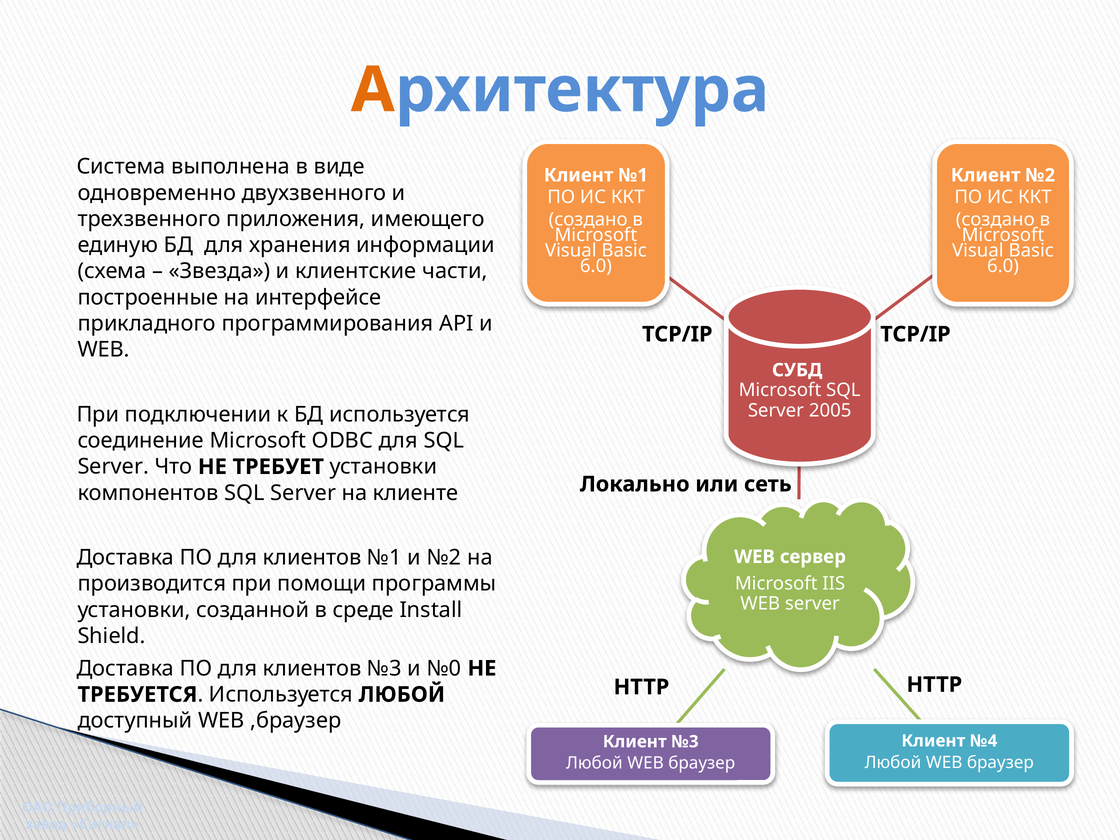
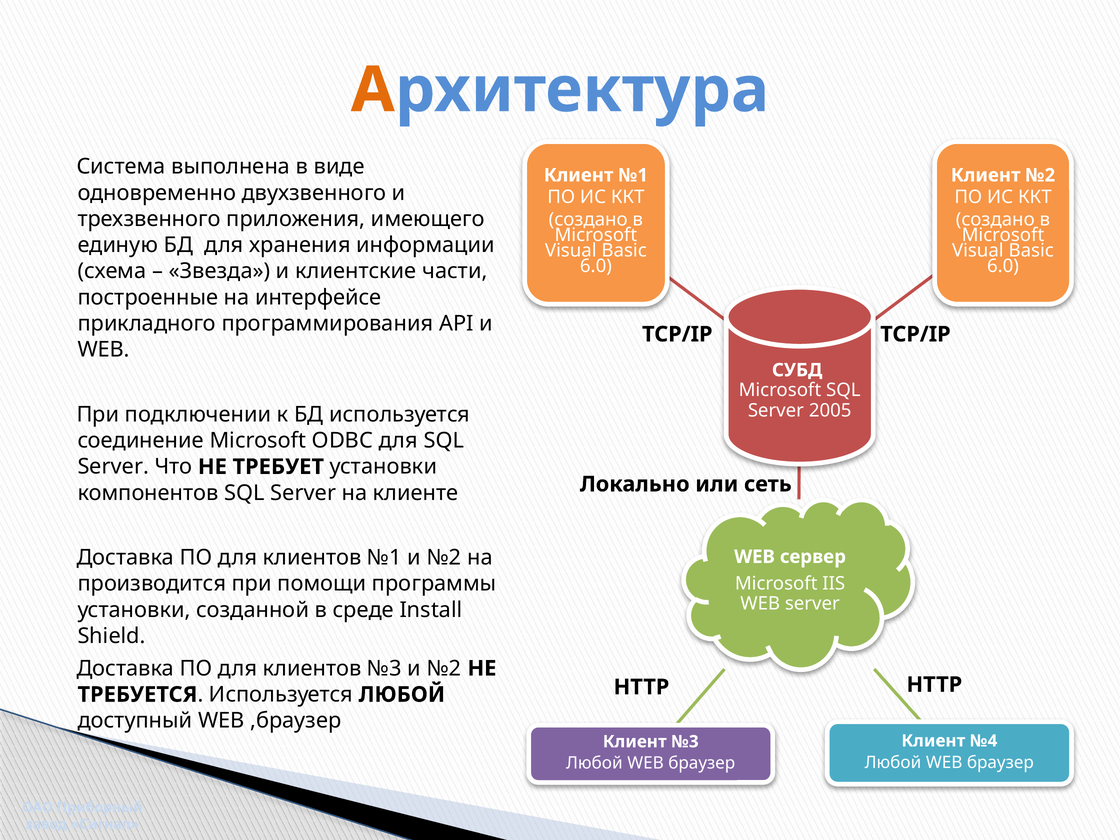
№3 и №0: №0 -> №2 (444, 668)
